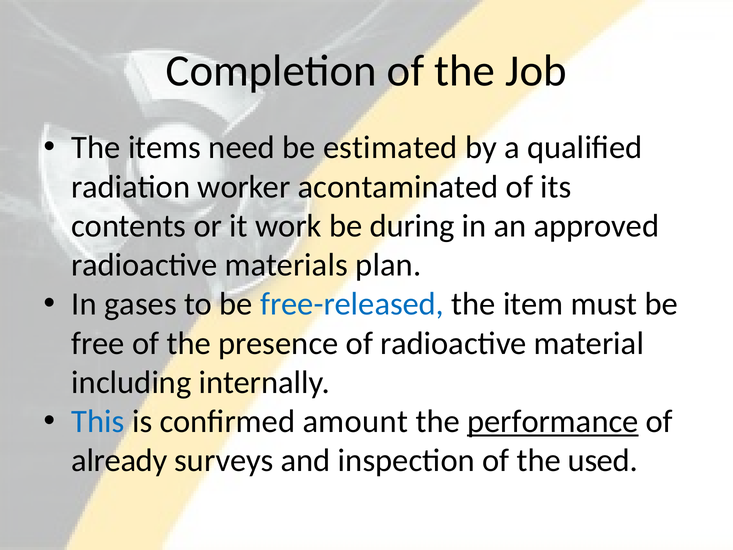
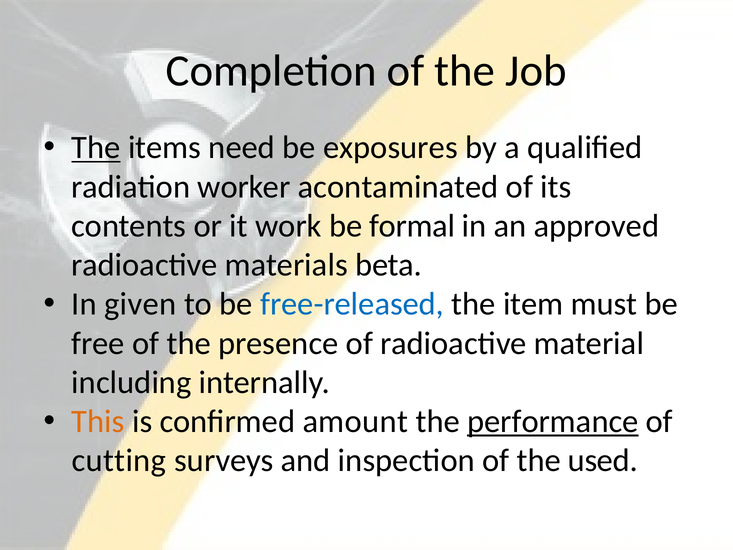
The underline: none -> present (96, 148)
estimated: estimated -> exposures (390, 148)
during: during -> formal (412, 226)
plan: plan -> beta (389, 265)
gases: gases -> given (140, 304)
This colour: blue -> orange (98, 421)
already: already -> cutting (119, 460)
